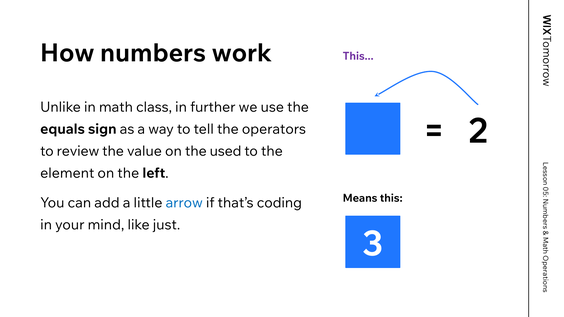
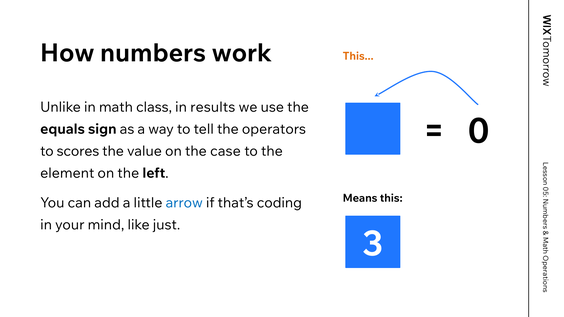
This colour: purple -> orange (358, 56)
further: further -> results (213, 107)
2: 2 -> 0 (479, 132)
review: review -> scores (78, 151)
used: used -> case (225, 151)
